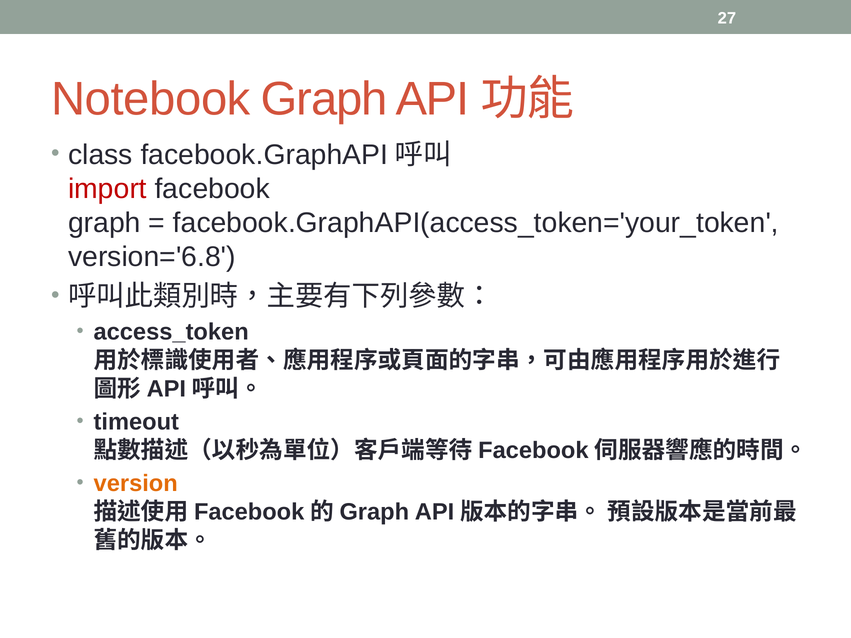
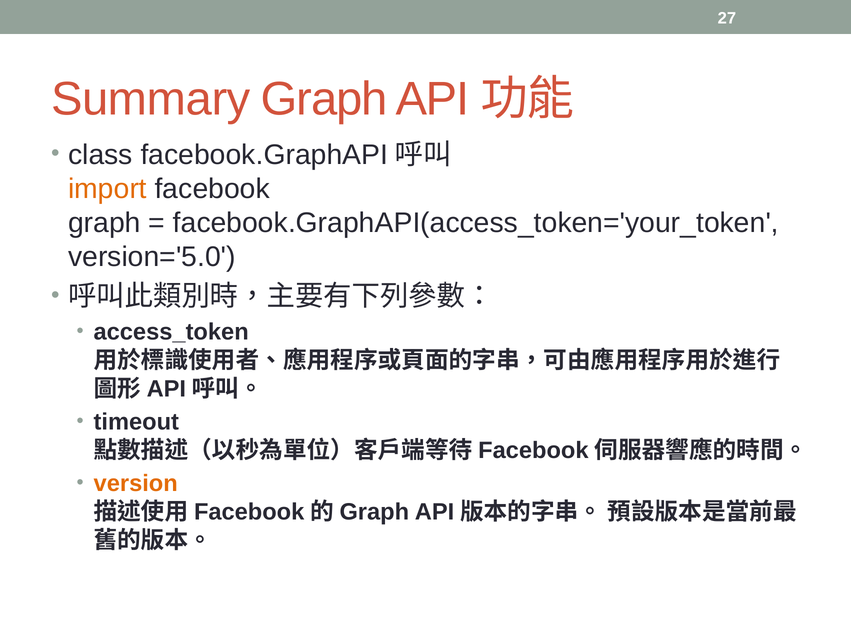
Notebook: Notebook -> Summary (151, 99)
import colour: red -> orange (107, 189)
version='6.8: version='6.8 -> version='5.0 (152, 257)
